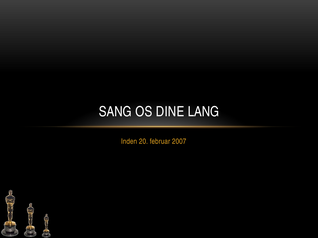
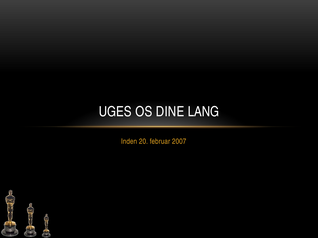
SANG: SANG -> UGES (115, 112)
